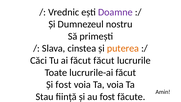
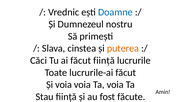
Doamne colour: purple -> blue (115, 12)
făcut făcut: făcut -> ființă (104, 60)
Și fost: fost -> voia (64, 84)
